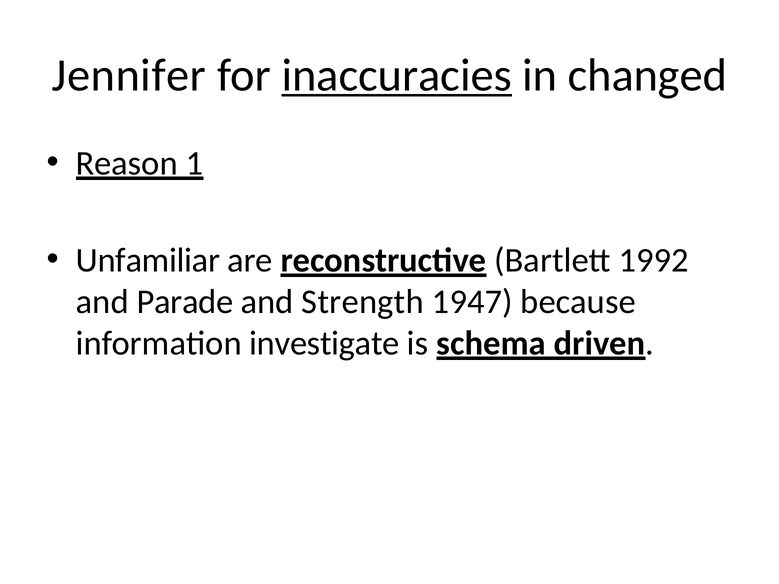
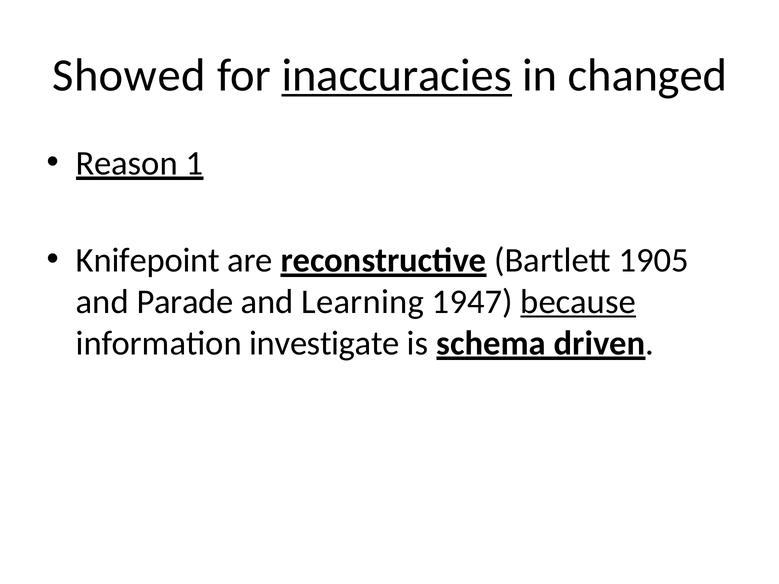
Jennifer: Jennifer -> Showed (129, 75)
Unfamiliar: Unfamiliar -> Knifepoint (148, 260)
1992: 1992 -> 1905 (654, 260)
Strength: Strength -> Learning (363, 302)
because underline: none -> present (578, 302)
